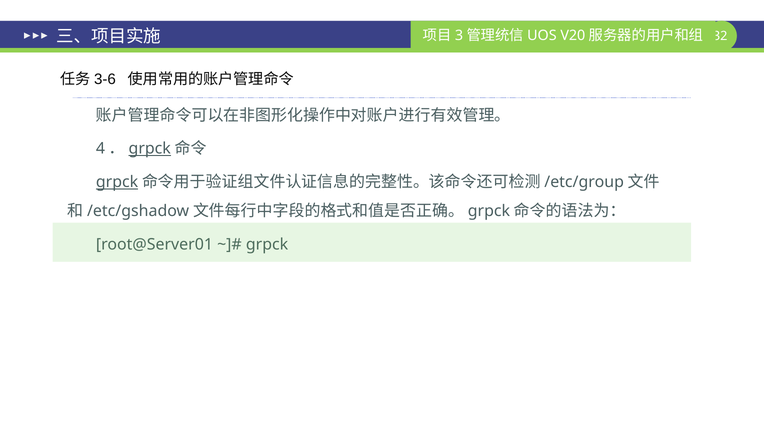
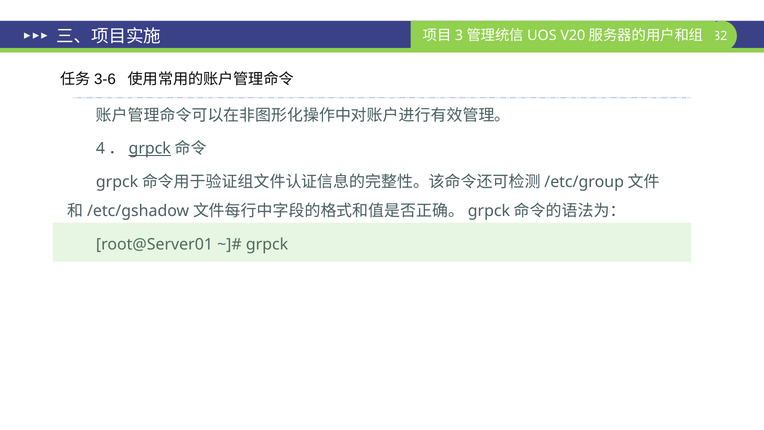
grpck underline: present -> none (117, 182)
